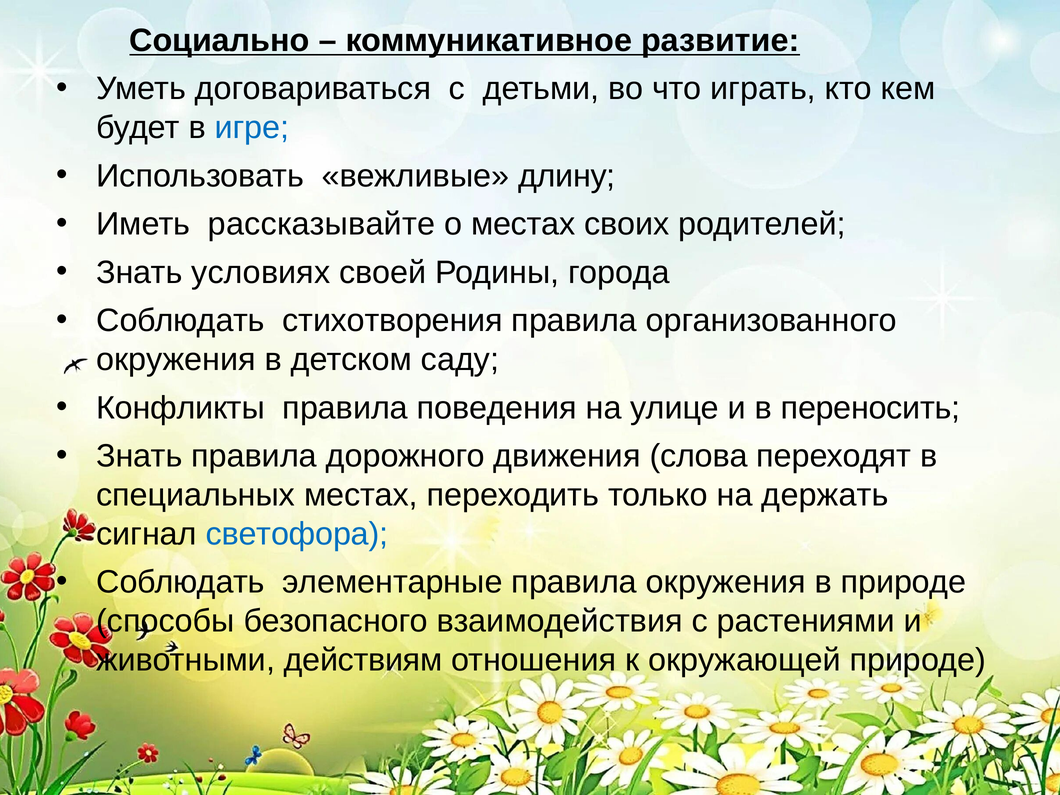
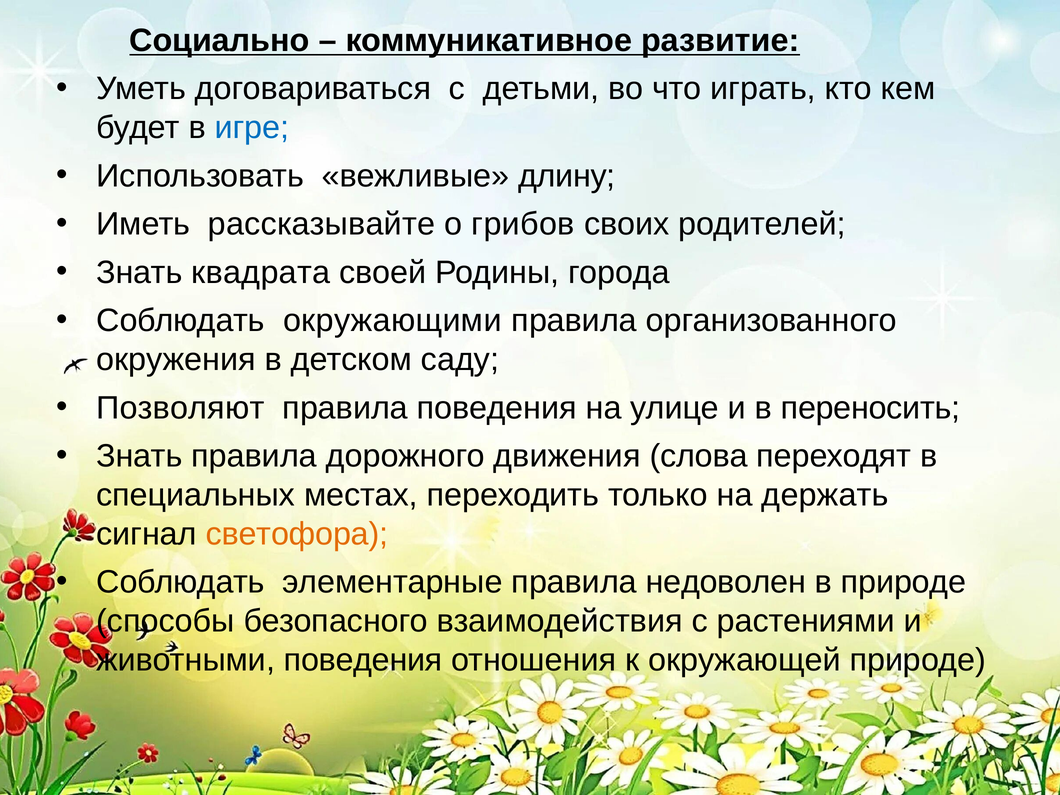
о местах: местах -> грибов (523, 224)
условиях: условиях -> квадрата (261, 273)
стихотворения: стихотворения -> окружающими (392, 321)
Конфликты: Конфликты -> Позволяют (180, 408)
светофора colour: blue -> orange (297, 534)
правила окружения: окружения -> недоволен (726, 582)
животными действиям: действиям -> поведения (363, 660)
